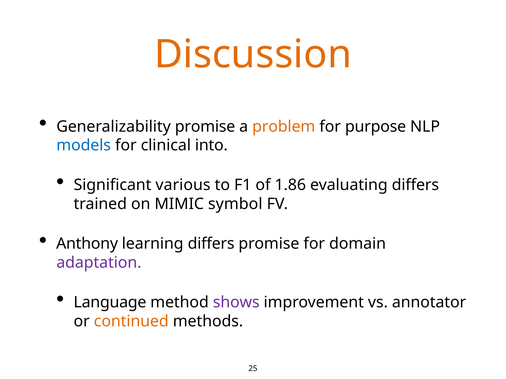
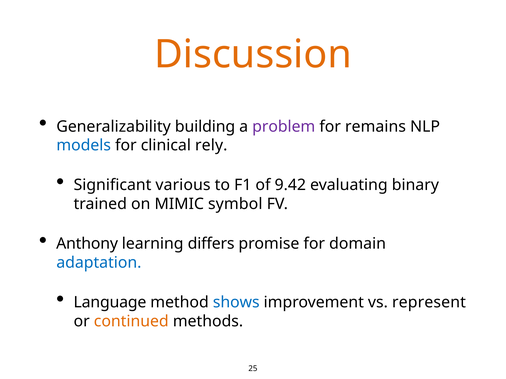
Generalizability promise: promise -> building (205, 127)
problem colour: orange -> purple (284, 127)
purpose: purpose -> remains (375, 127)
into: into -> rely (211, 146)
1.86: 1.86 -> 9.42 (290, 185)
evaluating differs: differs -> binary (415, 185)
adaptation colour: purple -> blue (99, 263)
shows colour: purple -> blue (236, 303)
annotator: annotator -> represent (429, 303)
